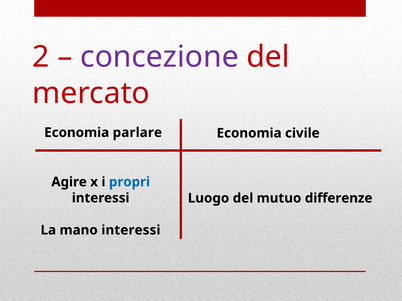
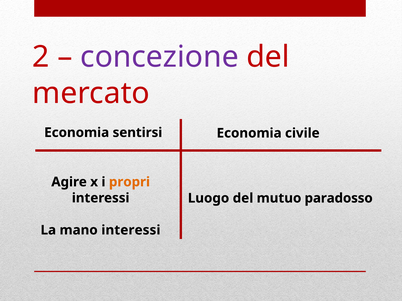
parlare: parlare -> sentirsi (137, 133)
propri colour: blue -> orange (129, 182)
differenze: differenze -> paradosso (339, 198)
